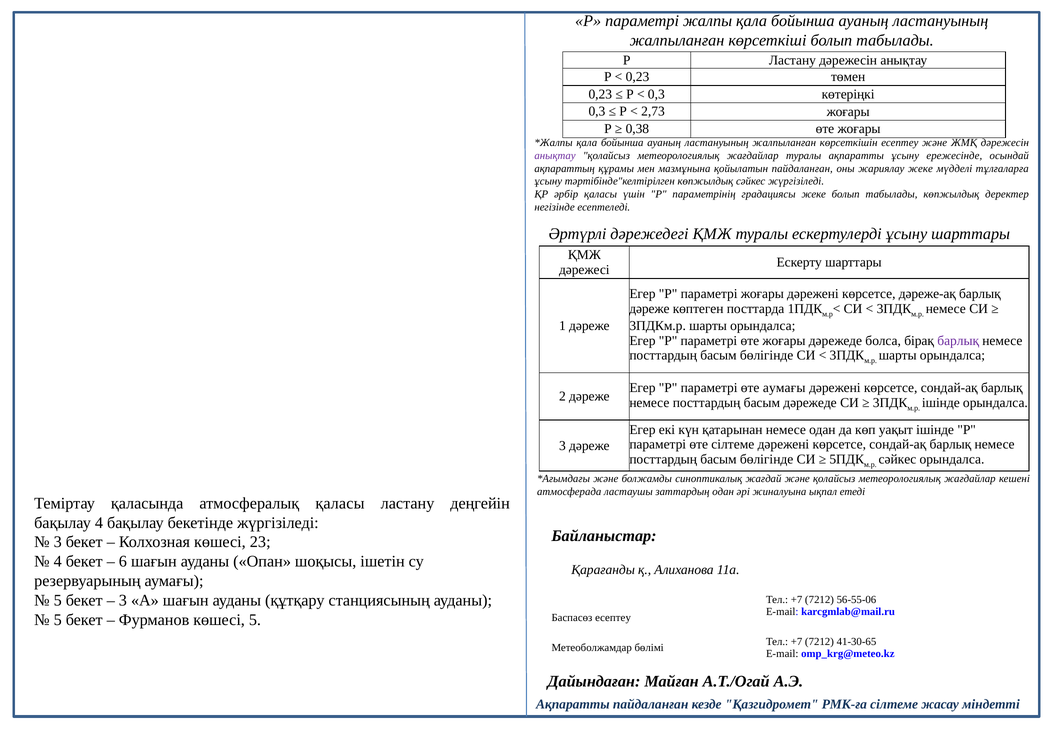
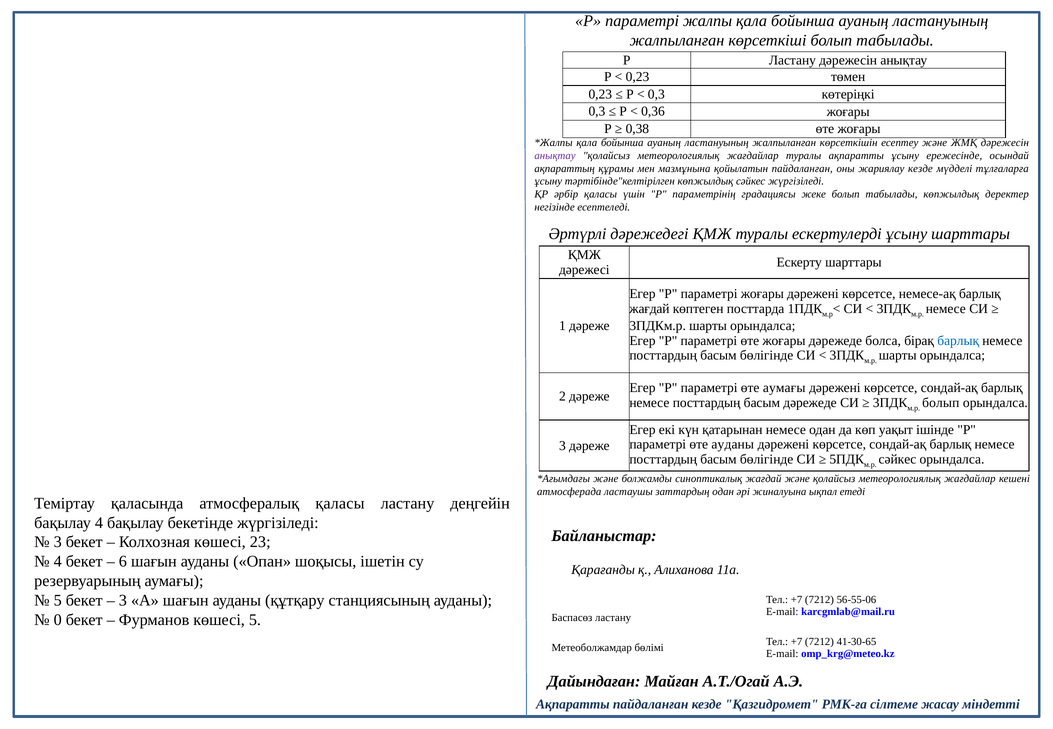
2,73: 2,73 -> 0,36 (653, 111)
жариялау жеке: жеке -> кезде (920, 168)
дәреже-ақ: дәреже-ақ -> немесе-ақ (927, 294)
дәреже: дәреже -> жағдай (649, 309)
барлық colour: purple -> blue (958, 341)
ішінде: ішінде -> болып (941, 403)
өте сілтеме: сілтеме -> ауданы (733, 444)
5: 5 -> 0 (58, 620)
Баспасөз есептеу: есептеу -> ластану (613, 618)
